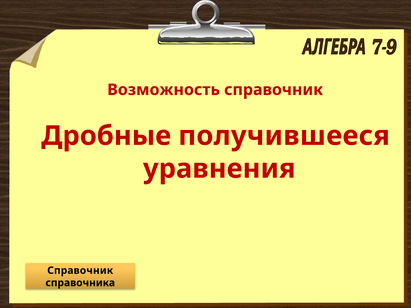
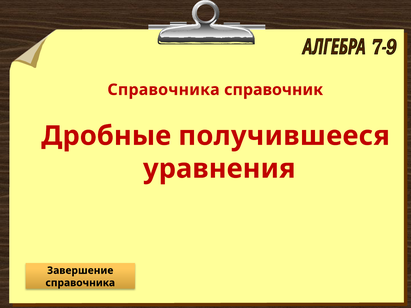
Возможность: Возможность -> Справочника (164, 90)
Справочник: Справочник -> Завершение (80, 271)
